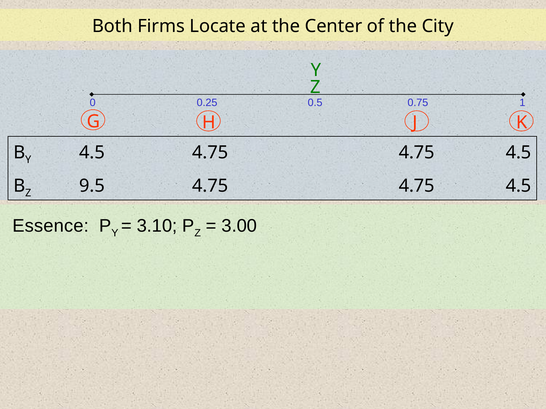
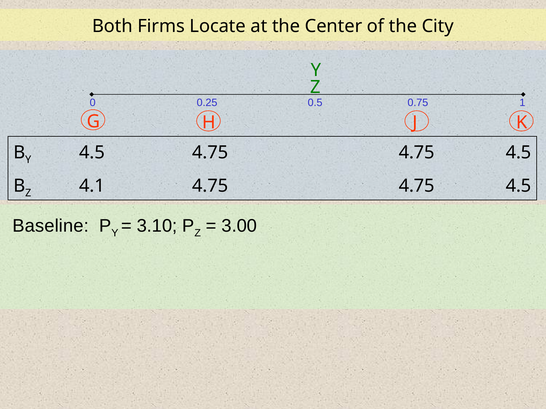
9.5: 9.5 -> 4.1 (92, 186)
Essence: Essence -> Baseline (51, 226)
